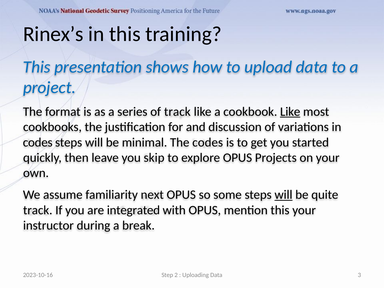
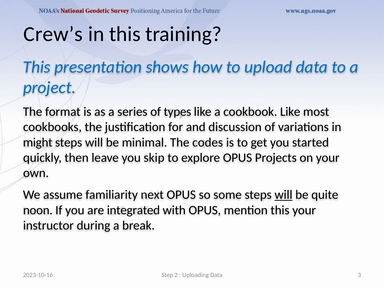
Rinex’s: Rinex’s -> Crew’s (53, 34)
of track: track -> types (177, 112)
Like underline: present -> none (290, 112)
codes: codes -> might (38, 142)
track: track -> noon (38, 210)
